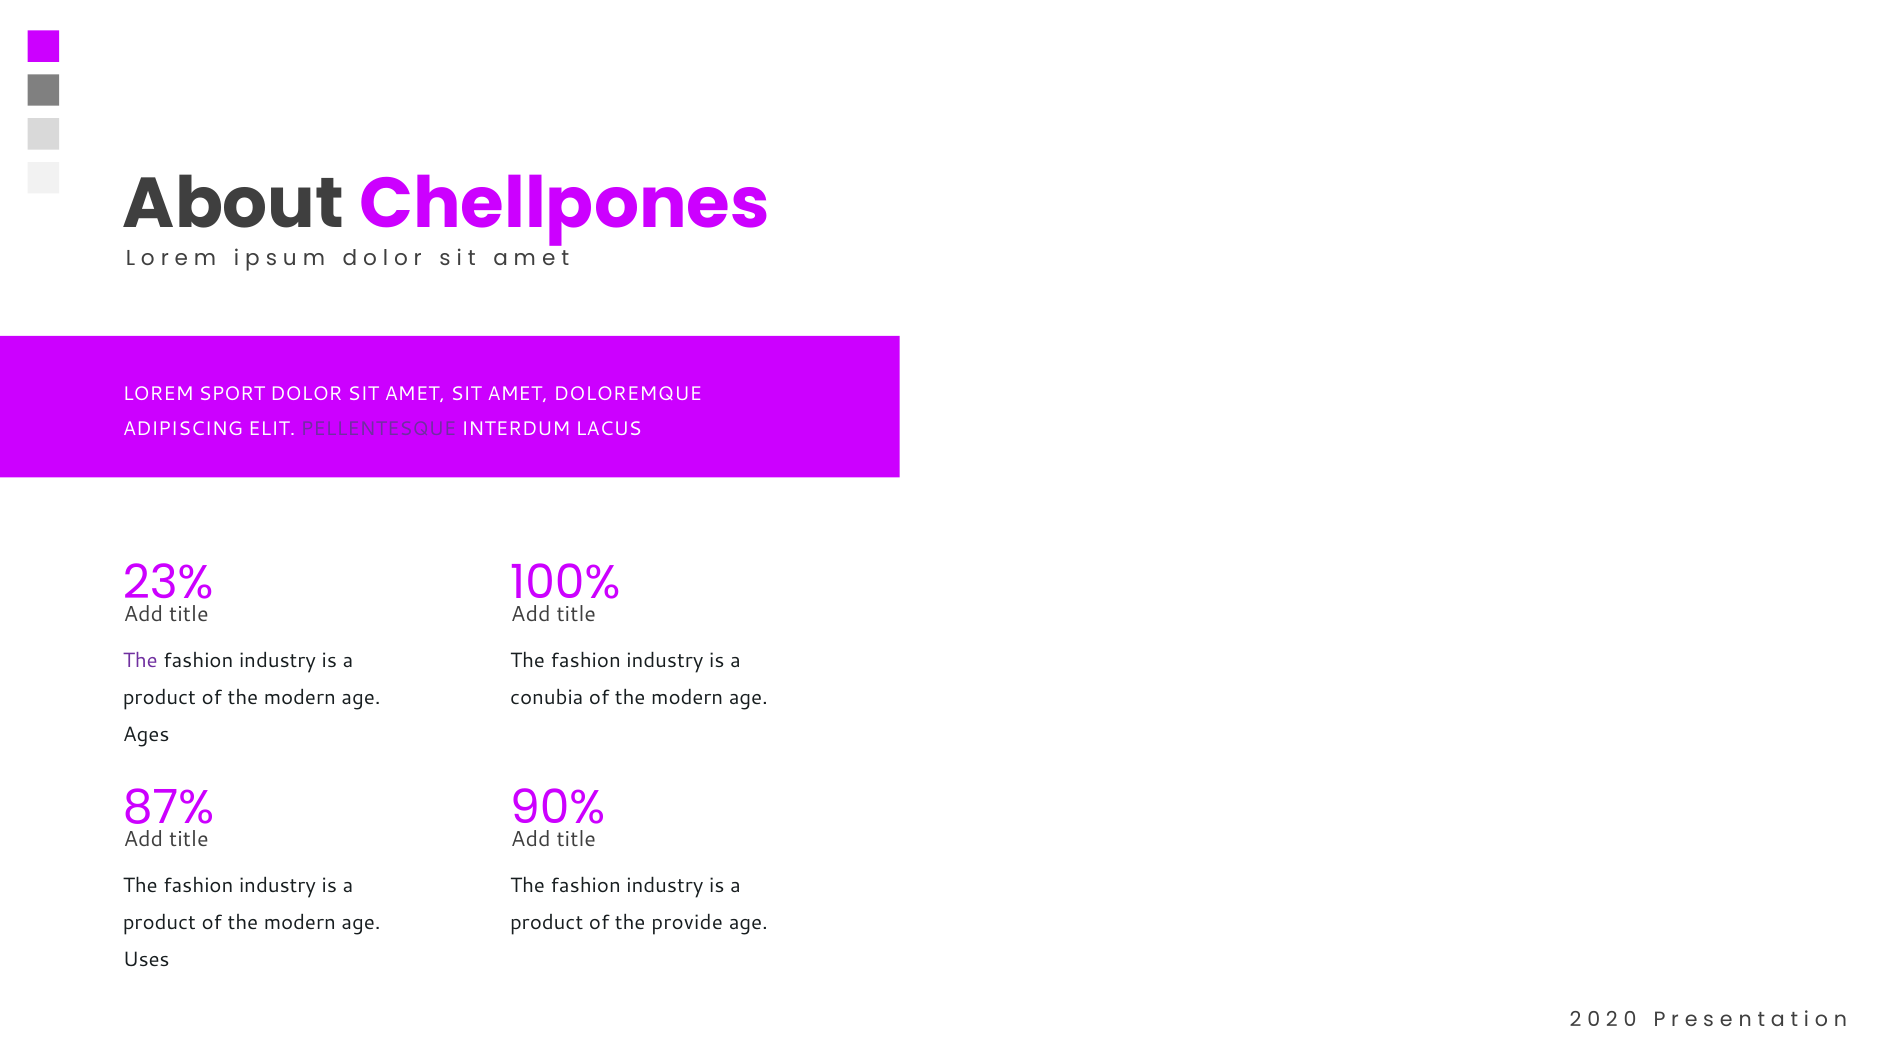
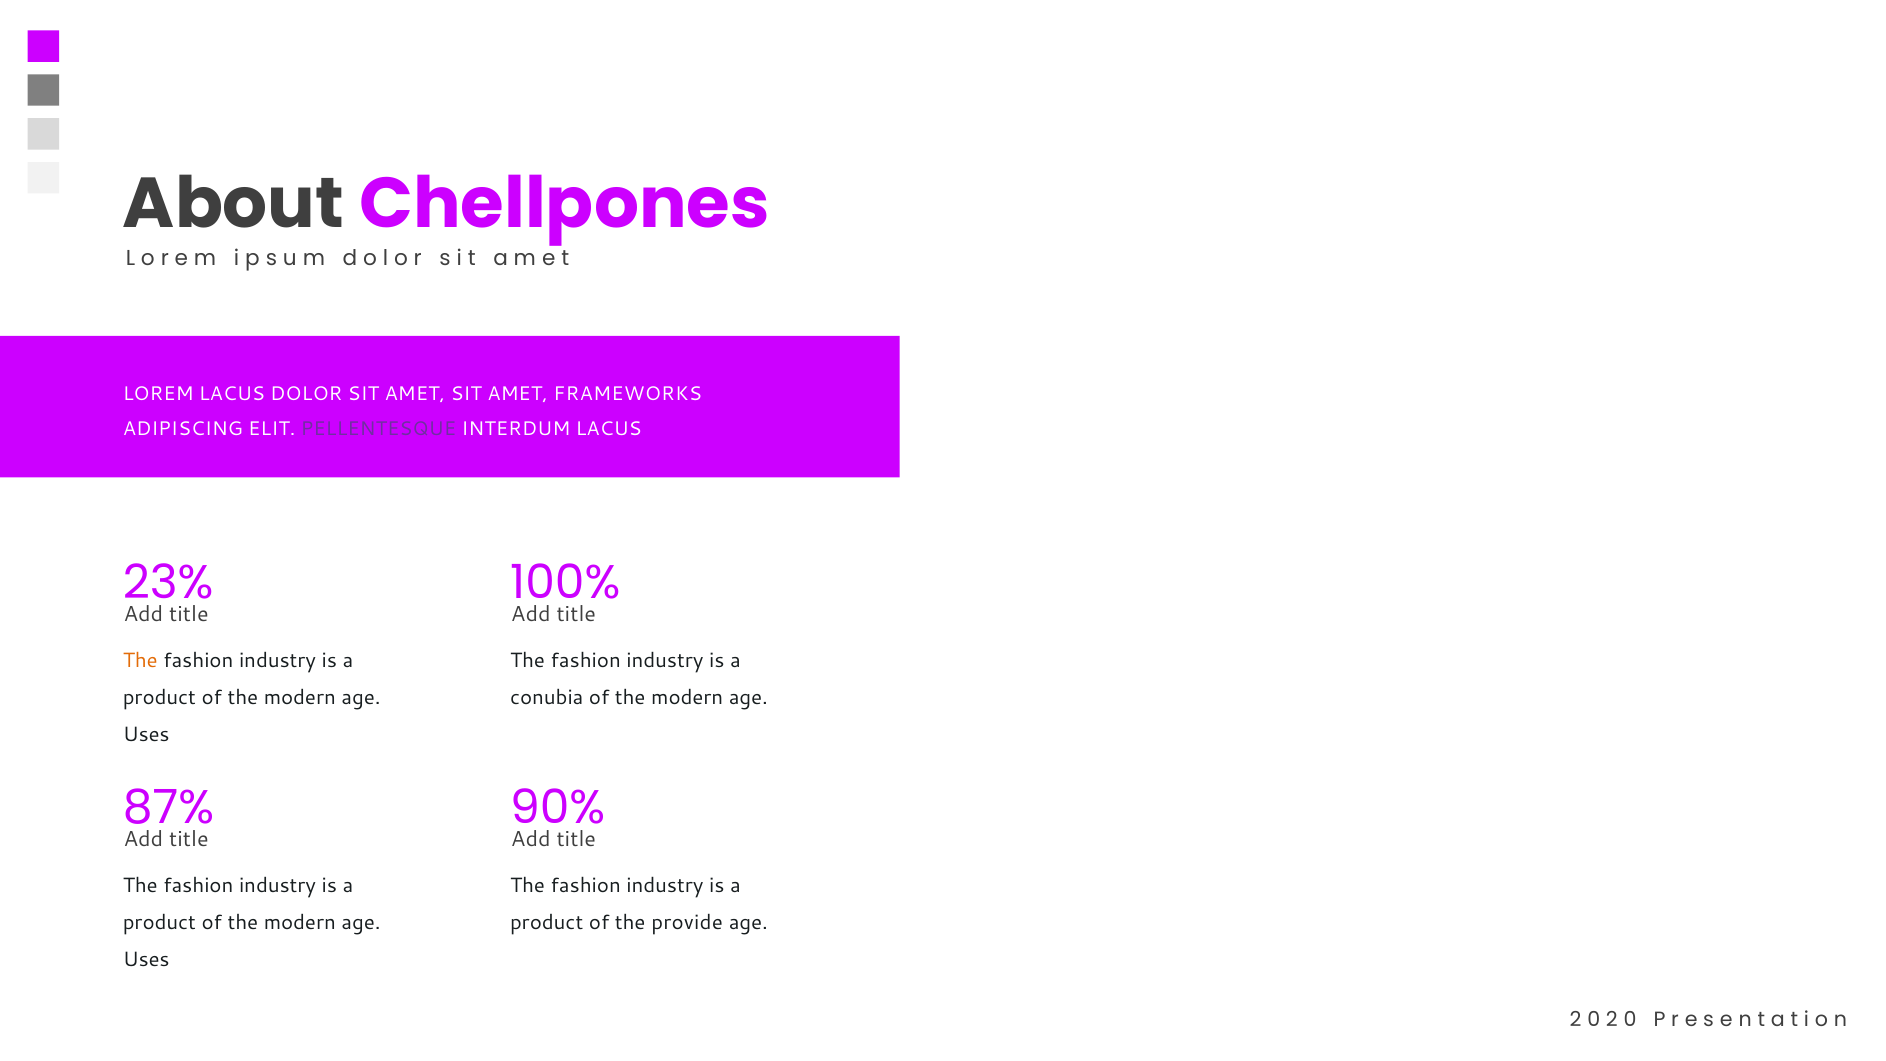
LOREM SPORT: SPORT -> LACUS (232, 394)
DOLOREMQUE: DOLOREMQUE -> FRAMEWORKS (628, 394)
The colour: purple -> orange (140, 661)
Ages: Ages -> Uses (146, 735)
